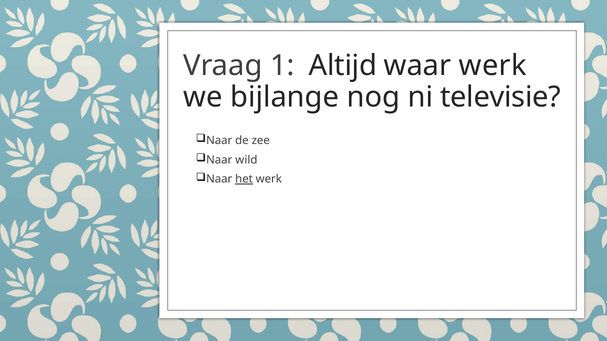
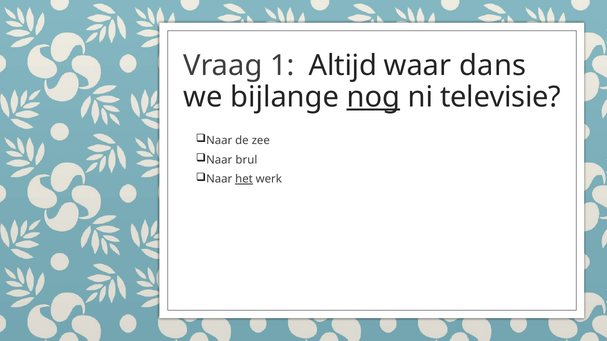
waar werk: werk -> dans (493, 66)
nog underline: none -> present (373, 97)
wild: wild -> brul (246, 160)
